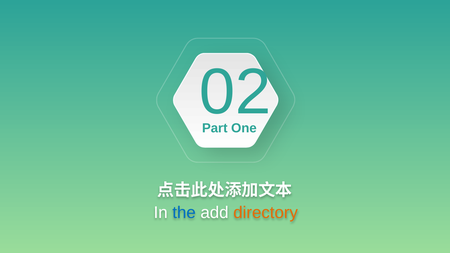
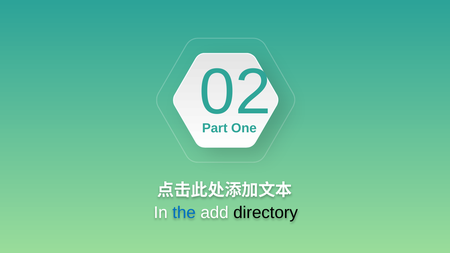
directory colour: orange -> black (266, 213)
